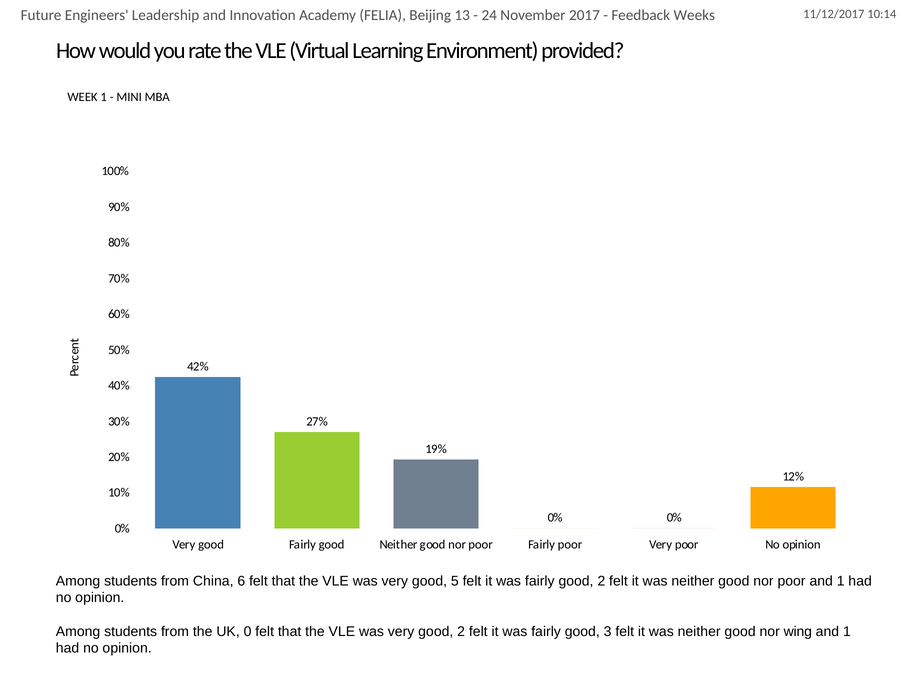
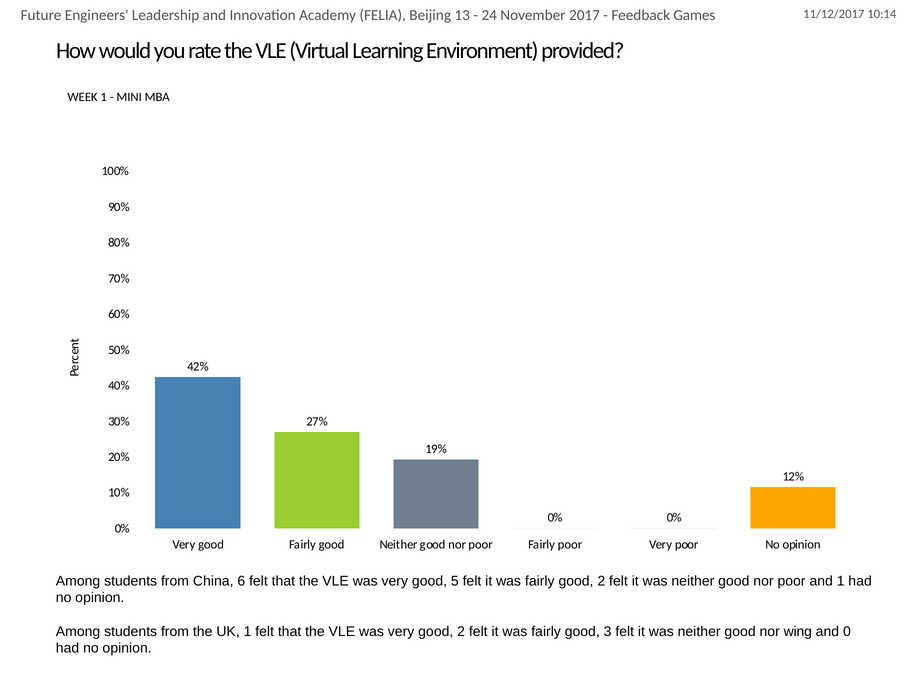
Weeks: Weeks -> Games (694, 15)
UK 0: 0 -> 1 (248, 631)
1: 1 -> 0 (847, 631)
